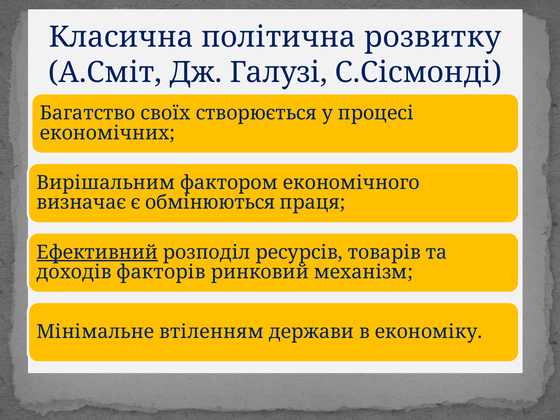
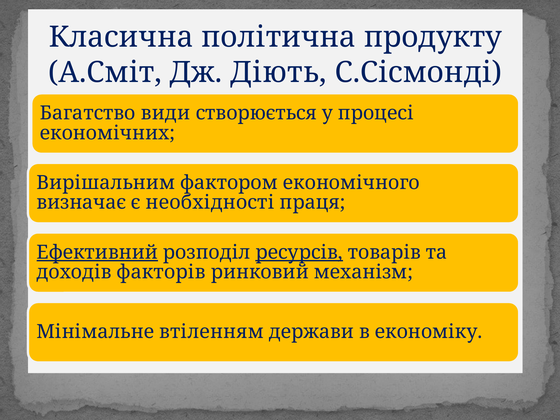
розвитку: розвитку -> продукту (433, 37)
Галузі: Галузі -> Діють (278, 72)
своїх: своїх -> види (166, 113)
обмінюються: обмінюються -> необхідності (210, 203)
ресурсів underline: none -> present (299, 252)
